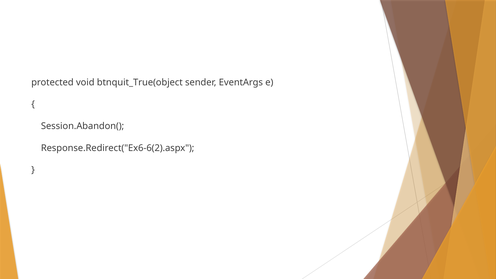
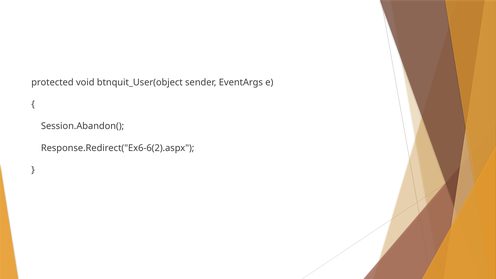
btnquit_True(object: btnquit_True(object -> btnquit_User(object (140, 82)
